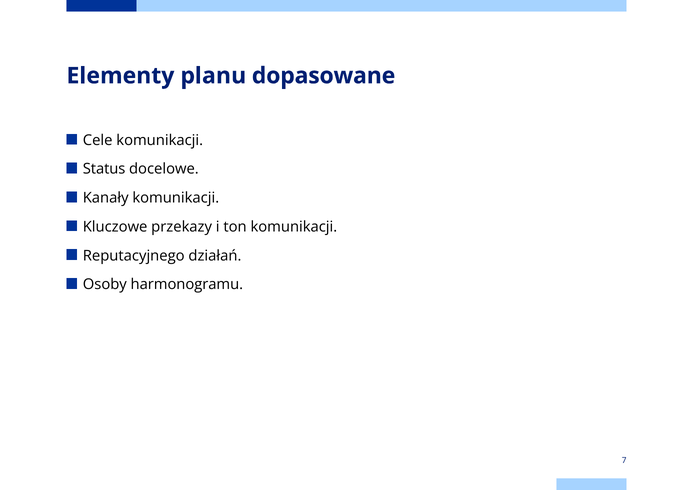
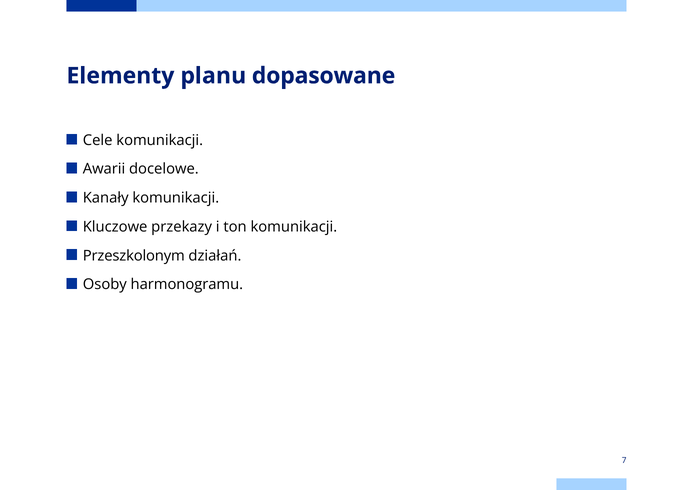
Status: Status -> Awarii (104, 169)
Reputacyjnego: Reputacyjnego -> Przeszkolonym (134, 256)
